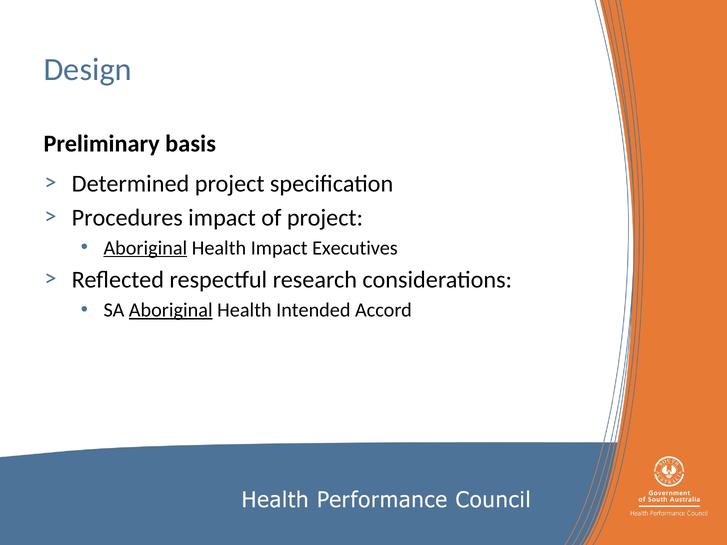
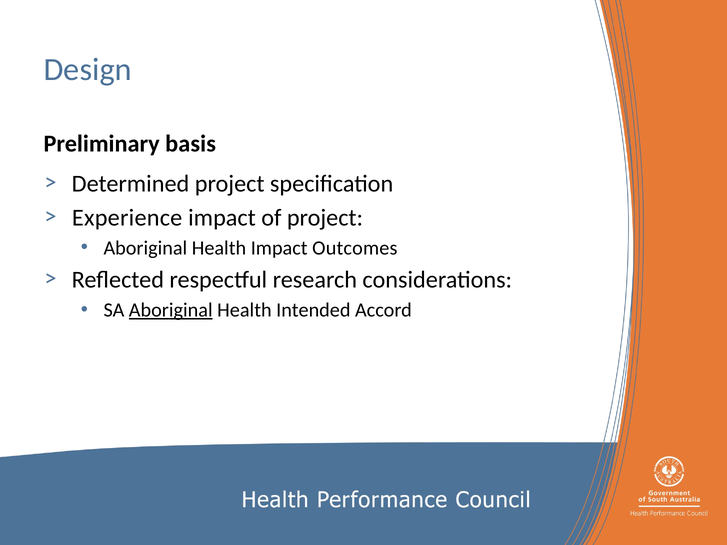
Procedures: Procedures -> Experience (127, 218)
Aboriginal underline: present -> none (145, 248)
Executives: Executives -> Outcomes (355, 248)
